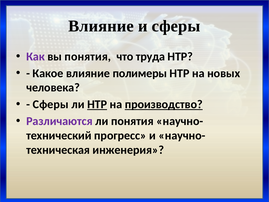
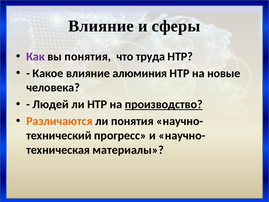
полимеры: полимеры -> алюминия (140, 73)
новых: новых -> новые (224, 73)
Сферы: Сферы -> Людей (51, 104)
НТР underline: present -> none (97, 104)
Различаются colour: purple -> orange (59, 121)
инженерия: инженерия -> материалы (128, 150)
